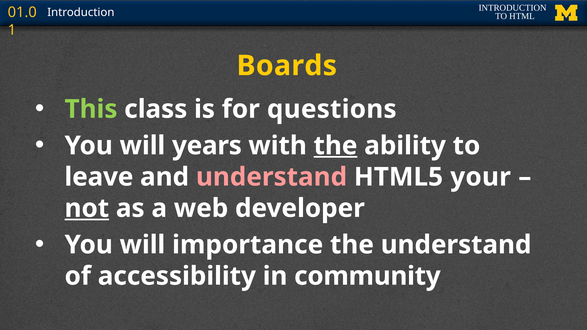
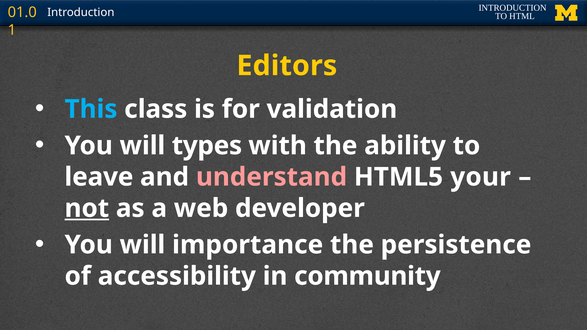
Boards: Boards -> Editors (287, 66)
This colour: light green -> light blue (91, 109)
questions: questions -> validation (332, 109)
years: years -> types (207, 146)
the underline: present -> none (335, 146)
the understand: understand -> persistence (456, 245)
